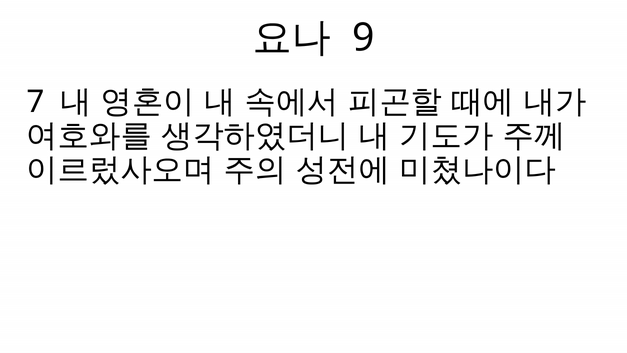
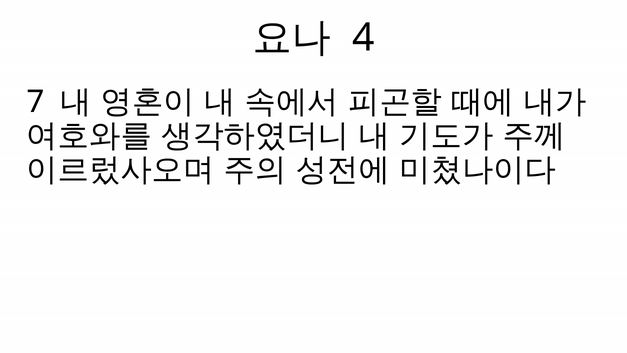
9: 9 -> 4 (363, 38)
